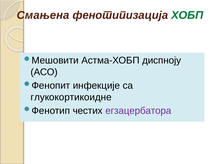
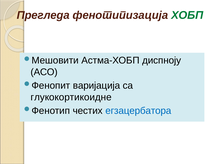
Смањена: Смањена -> Прегледа (43, 15)
инфекције: инфекције -> варијација (96, 85)
егзацербатора colour: purple -> blue (138, 110)
